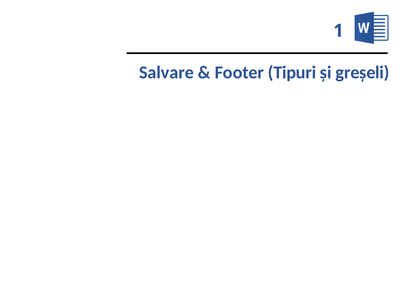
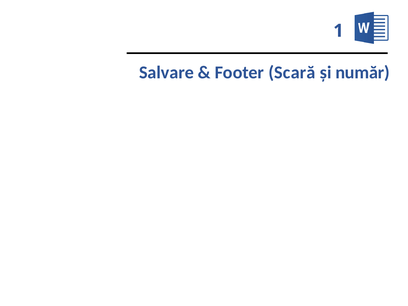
Tipuri: Tipuri -> Scară (292, 72)
greșeli: greșeli -> număr (363, 72)
